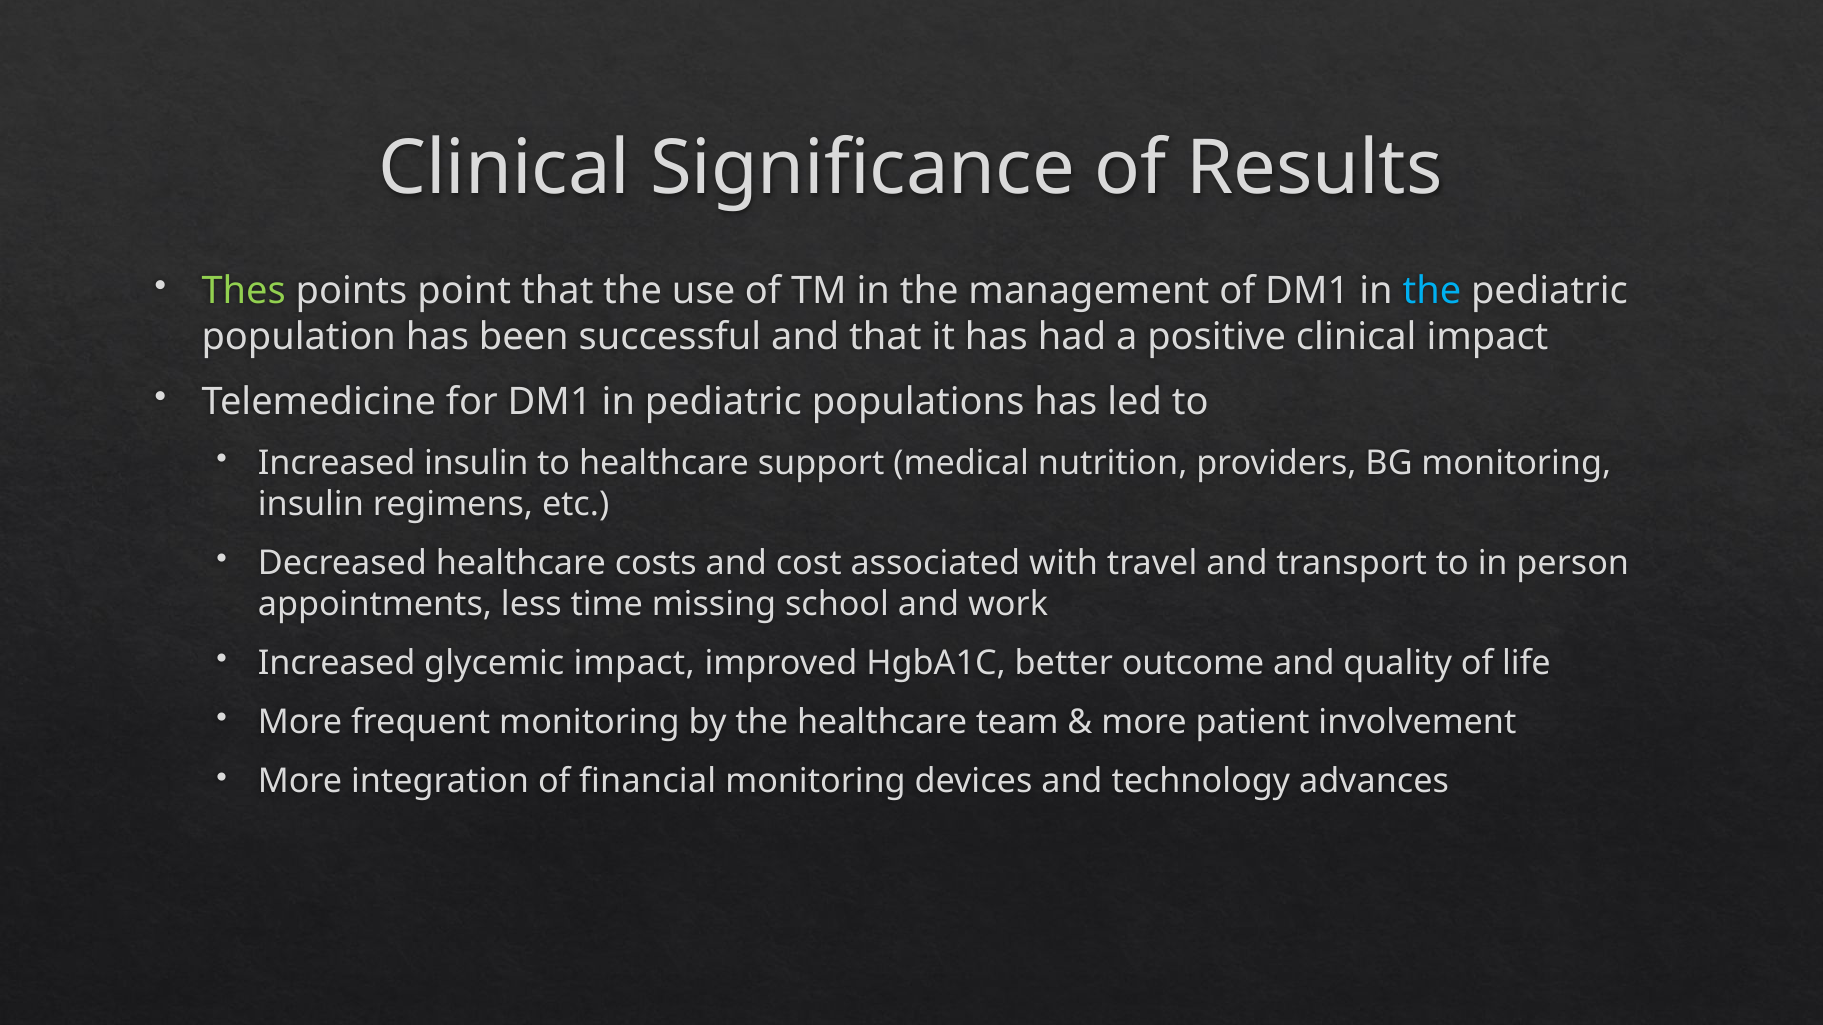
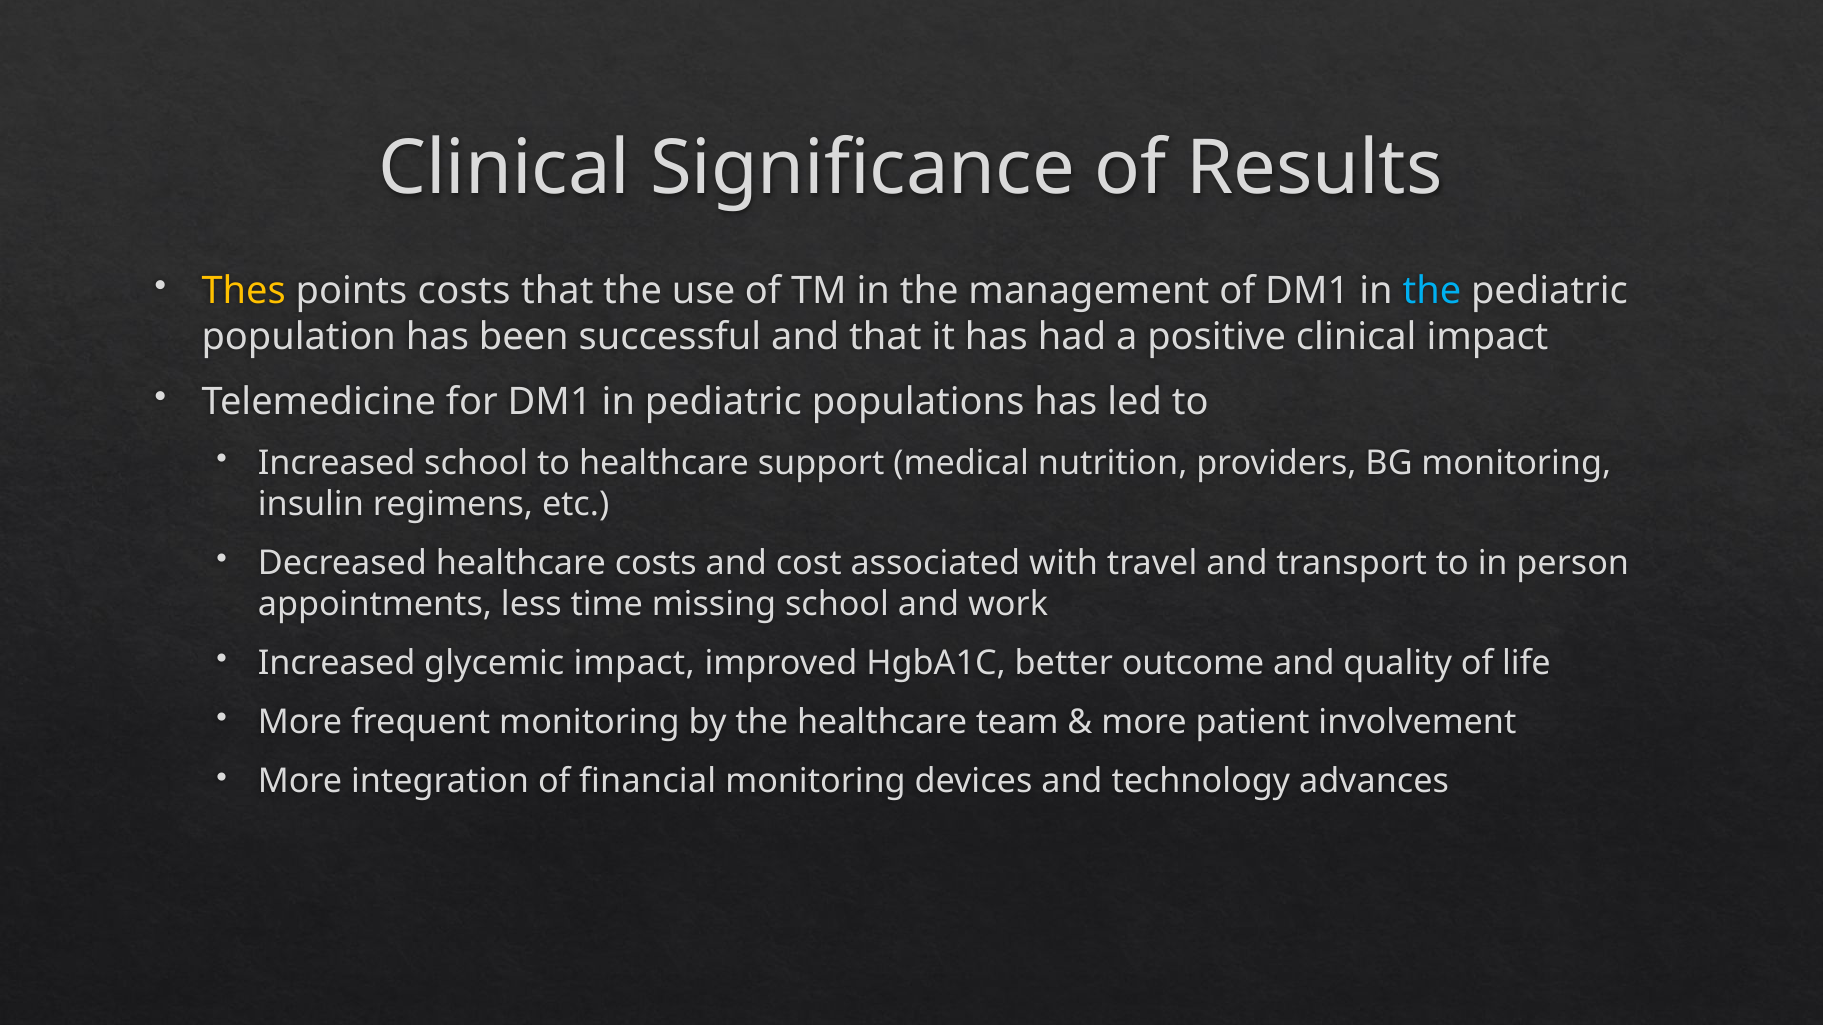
Thes colour: light green -> yellow (244, 291)
points point: point -> costs (464, 291)
Increased insulin: insulin -> school (476, 463)
